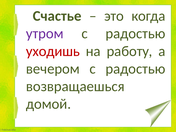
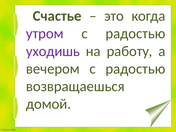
уходишь colour: red -> purple (53, 51)
